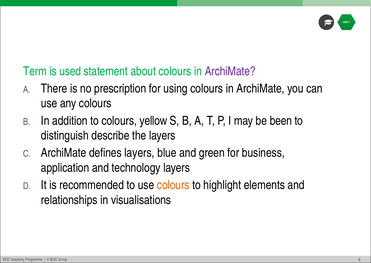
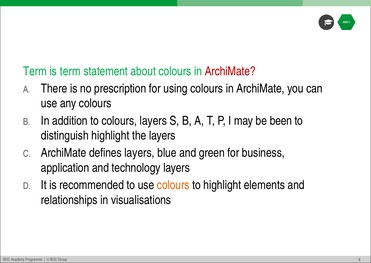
is used: used -> term (70, 71)
ArchiMate colour: purple -> red (230, 71)
colours yellow: yellow -> layers (153, 120)
distinguish describe: describe -> highlight (110, 135)
